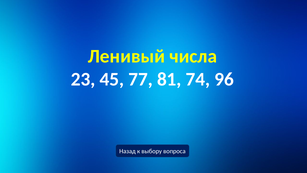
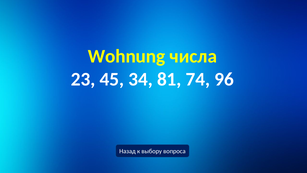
Ленивый: Ленивый -> Wohnung (127, 56)
77: 77 -> 34 (141, 79)
